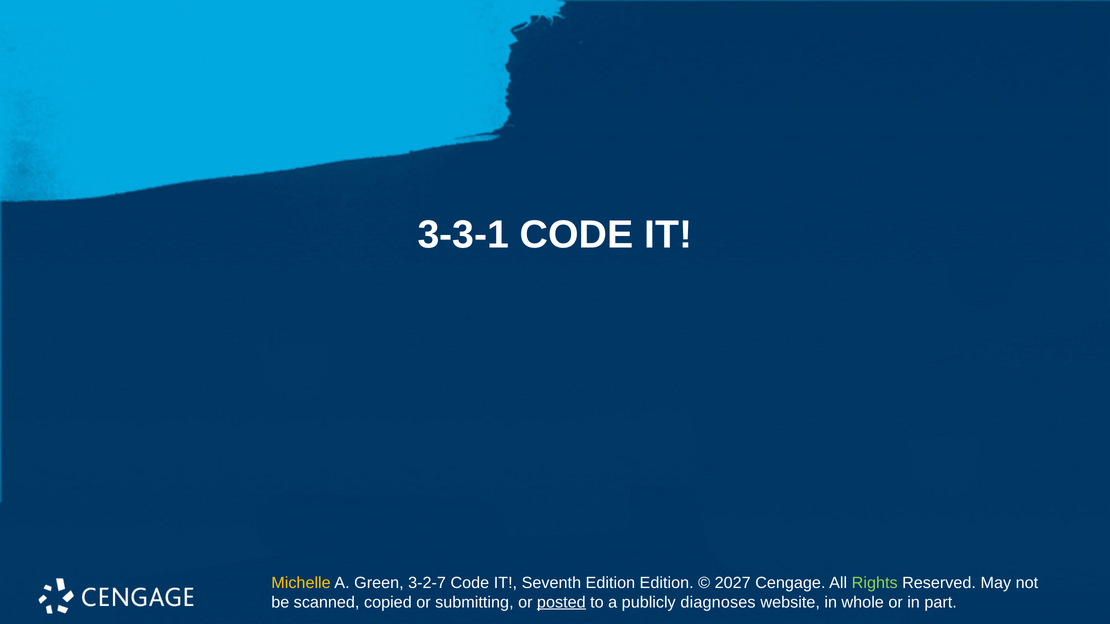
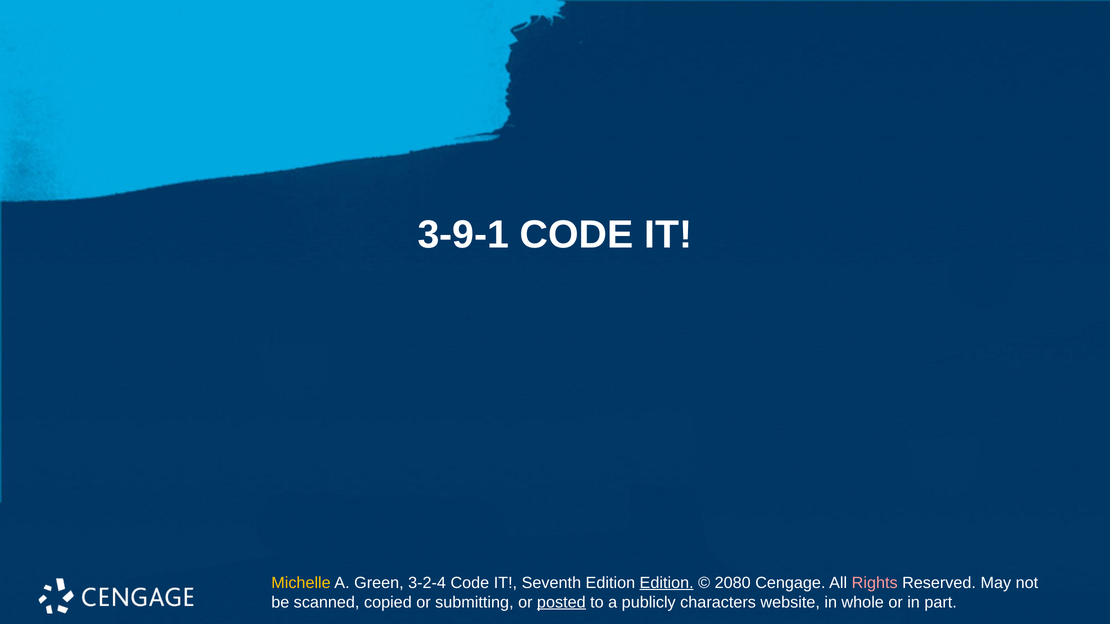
3-3-1: 3-3-1 -> 3-9-1 (463, 235)
3-2-7: 3-2-7 -> 3-2-4 (427, 583)
Edition underline: none -> present (667, 583)
2027: 2027 -> 2080 (733, 583)
Rights colour: light green -> pink (875, 583)
diagnoses: diagnoses -> characters (718, 603)
